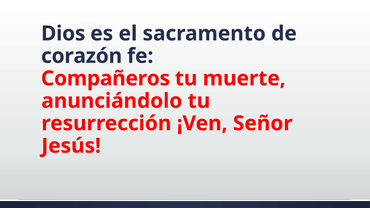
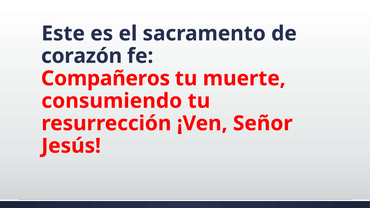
Dios: Dios -> Este (63, 34)
anunciándolo: anunciándolo -> consumiendo (112, 101)
